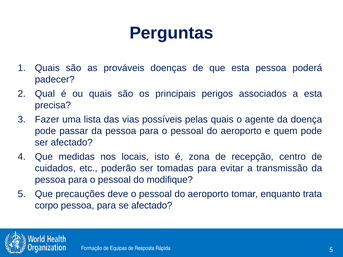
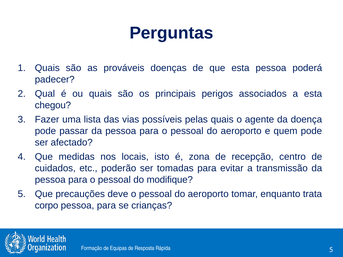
precisa: precisa -> chegou (53, 105)
se afectado: afectado -> crianças (152, 206)
